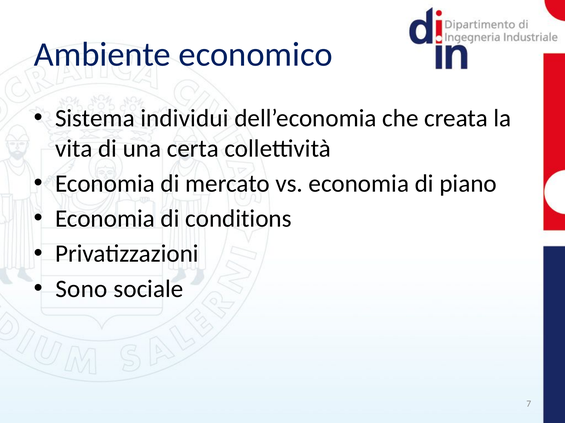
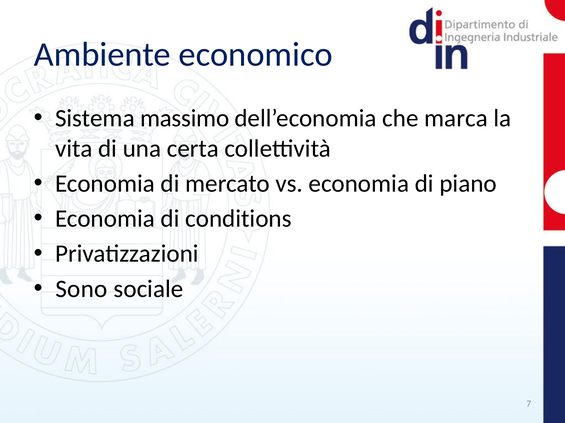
individui: individui -> massimo (185, 119)
creata: creata -> marca (456, 119)
